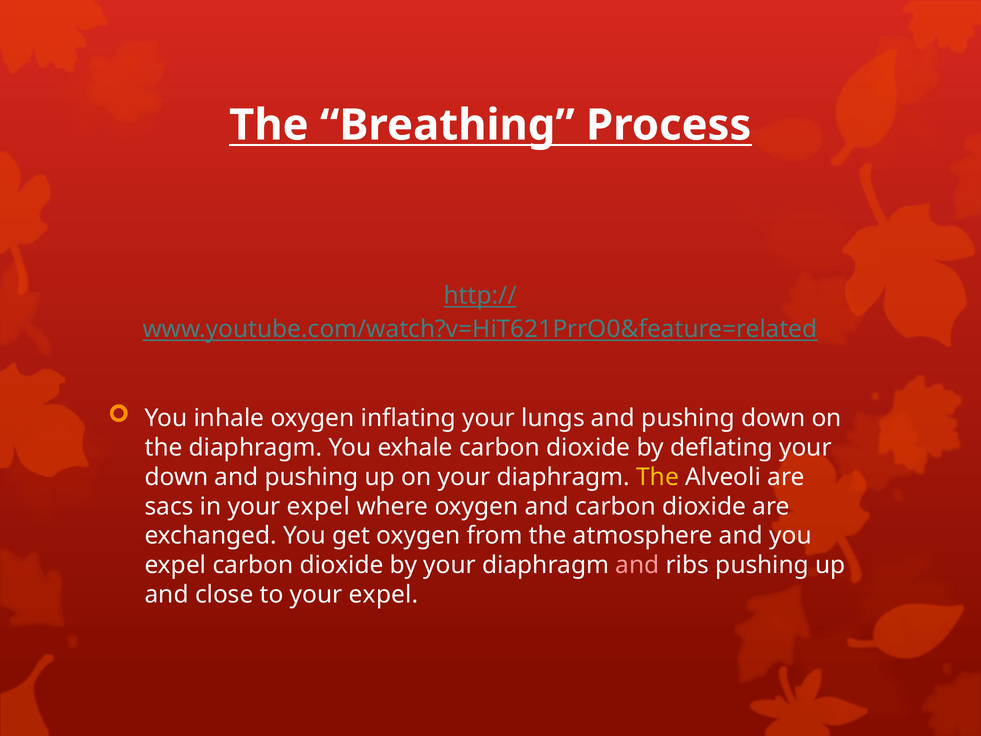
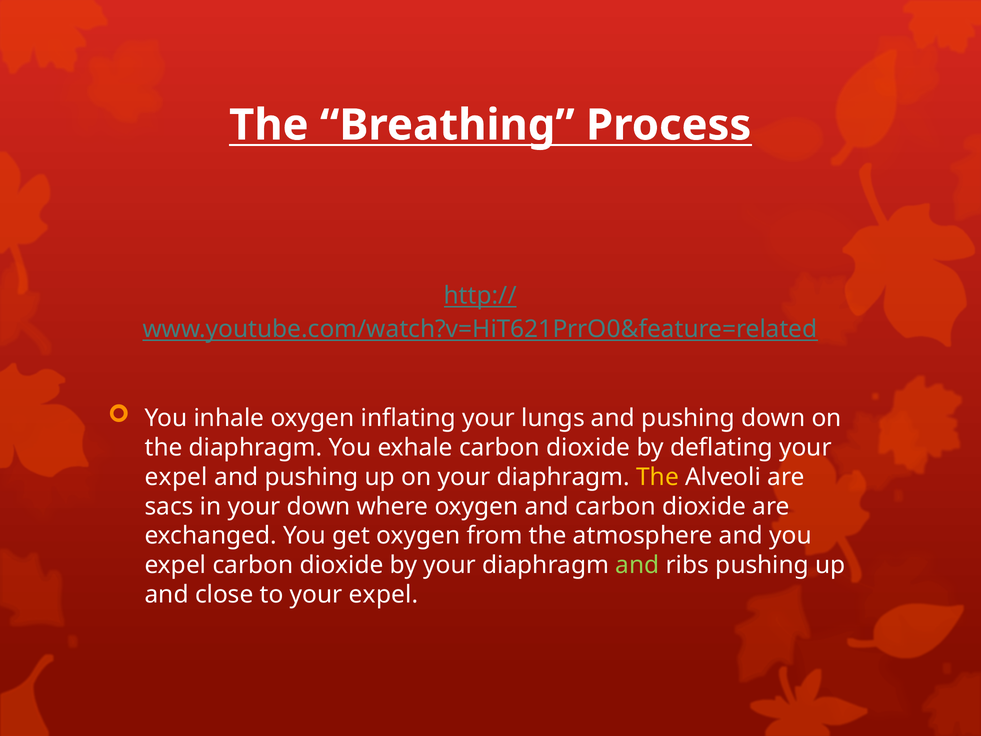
down: down -> expel (176, 477)
in your expel: expel -> down (319, 506)
and colour: pink -> light green (638, 565)
